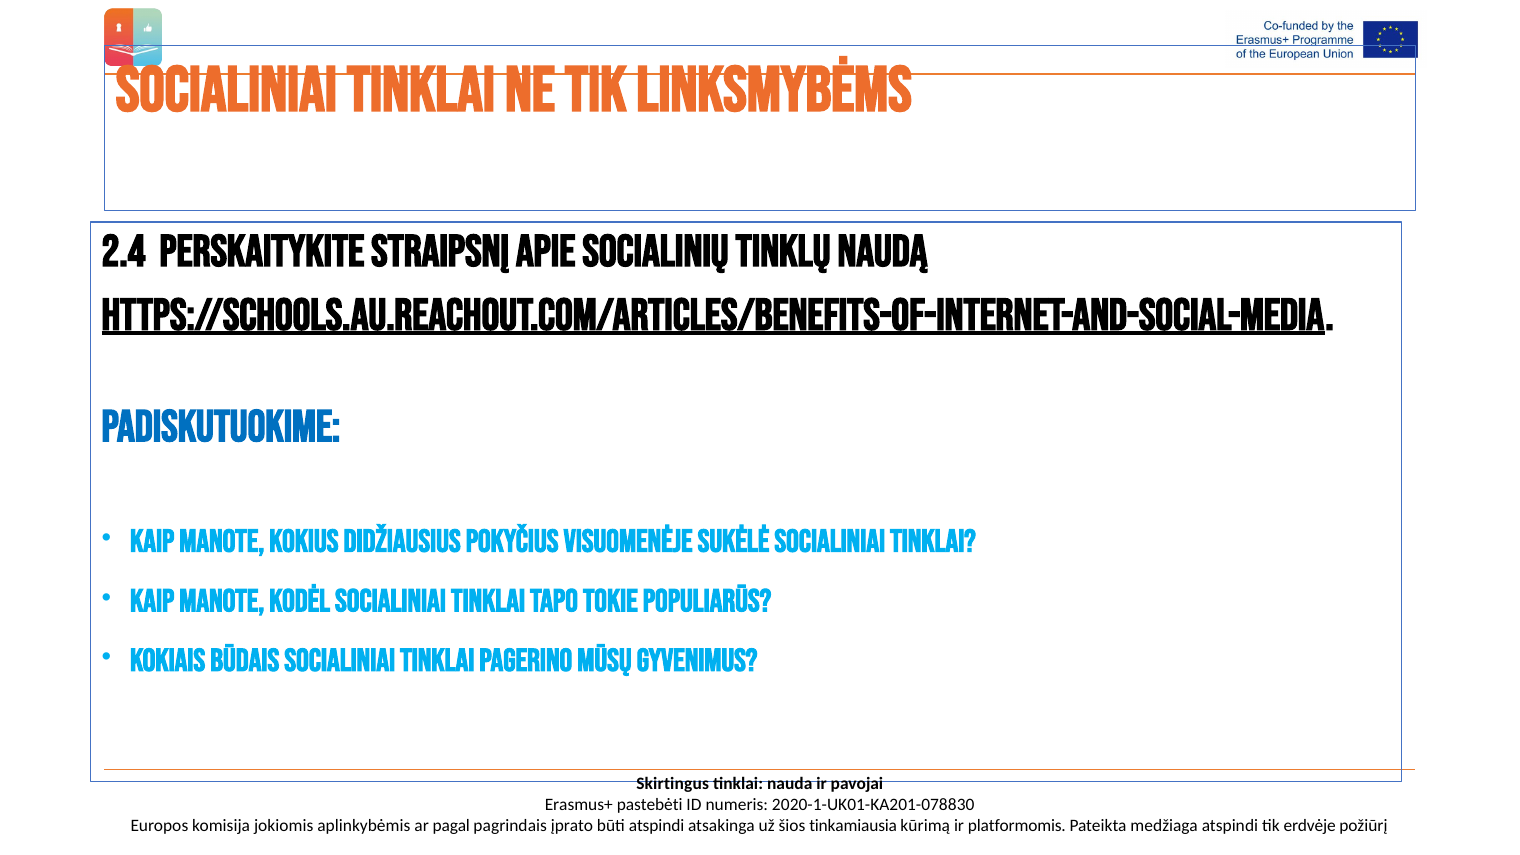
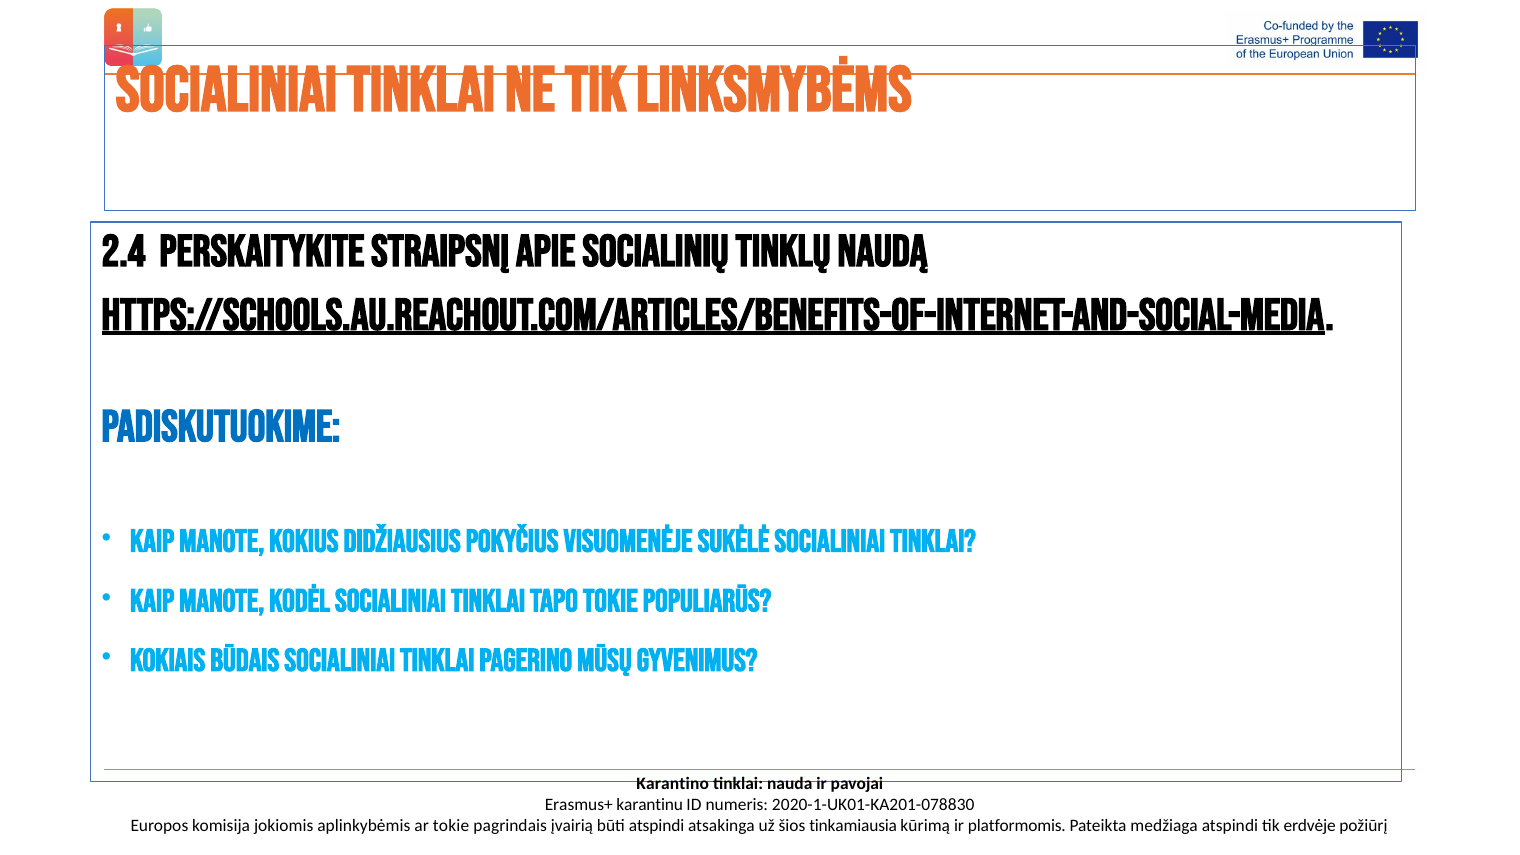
Skirtingus: Skirtingus -> Karantino (673, 784)
pastebėti: pastebėti -> karantinu (650, 805)
ar pagal: pagal -> tokie (451, 826)
įprato: įprato -> įvairią (572, 826)
